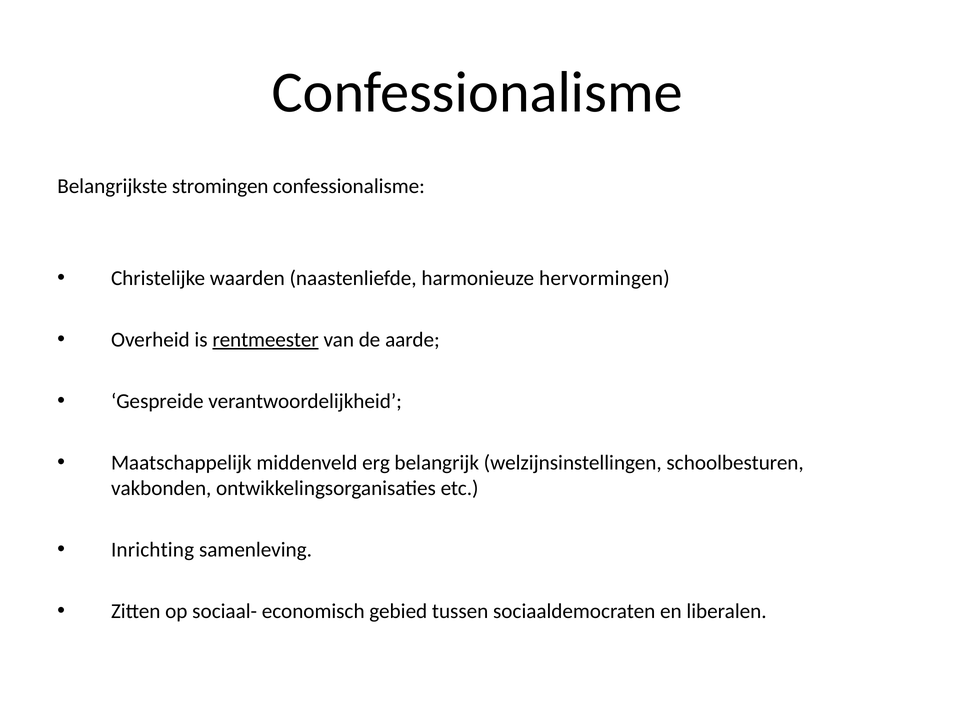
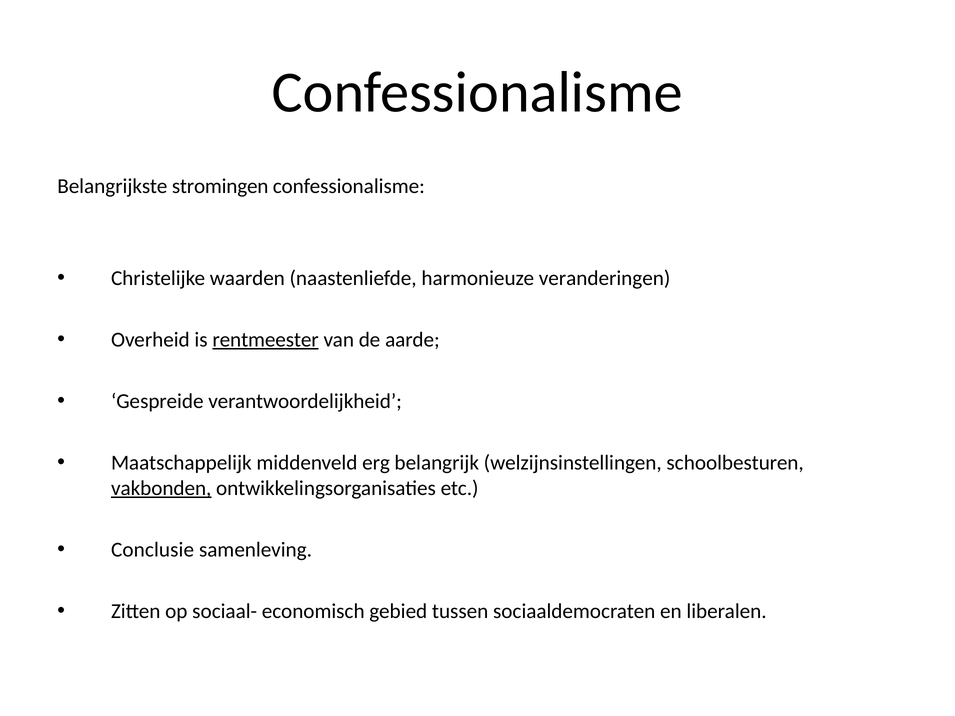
hervormingen: hervormingen -> veranderingen (605, 278)
vakbonden underline: none -> present (161, 488)
Inrichting: Inrichting -> Conclusie (153, 550)
